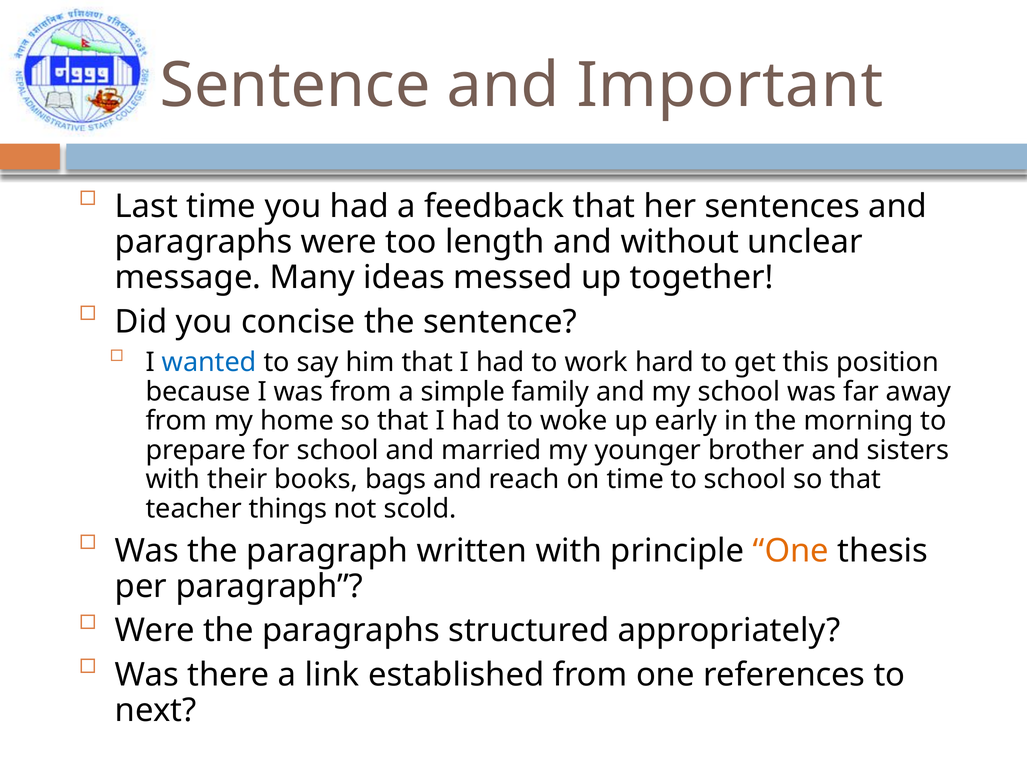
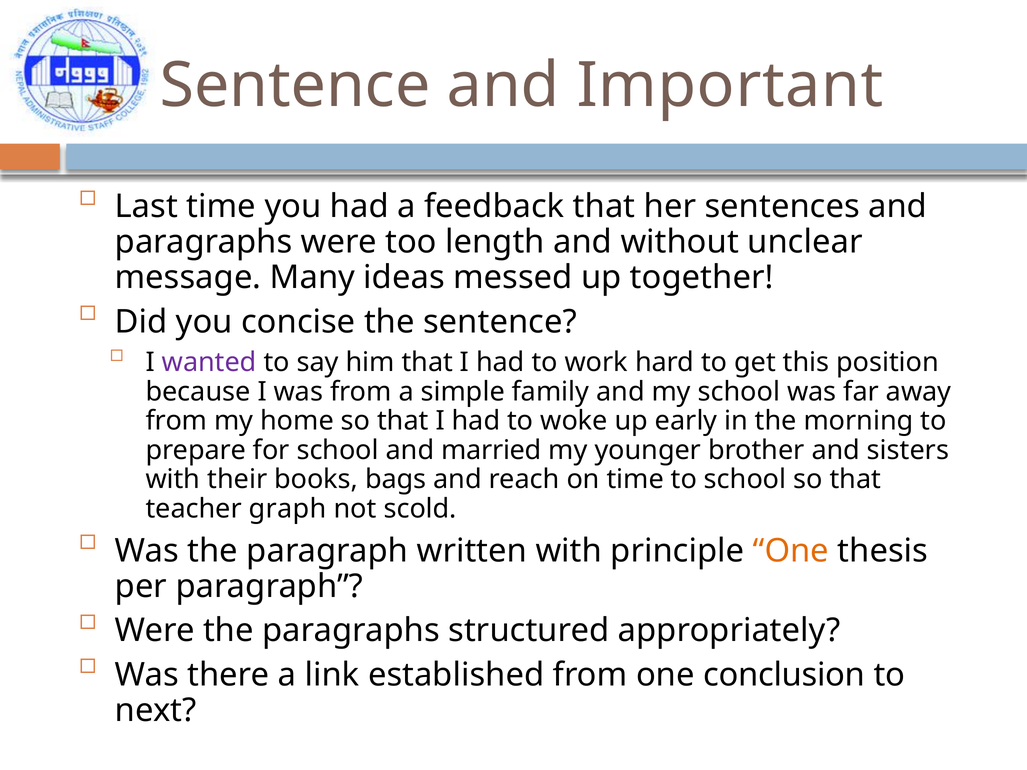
wanted colour: blue -> purple (209, 363)
things: things -> graph (288, 509)
references: references -> conclusion (784, 675)
